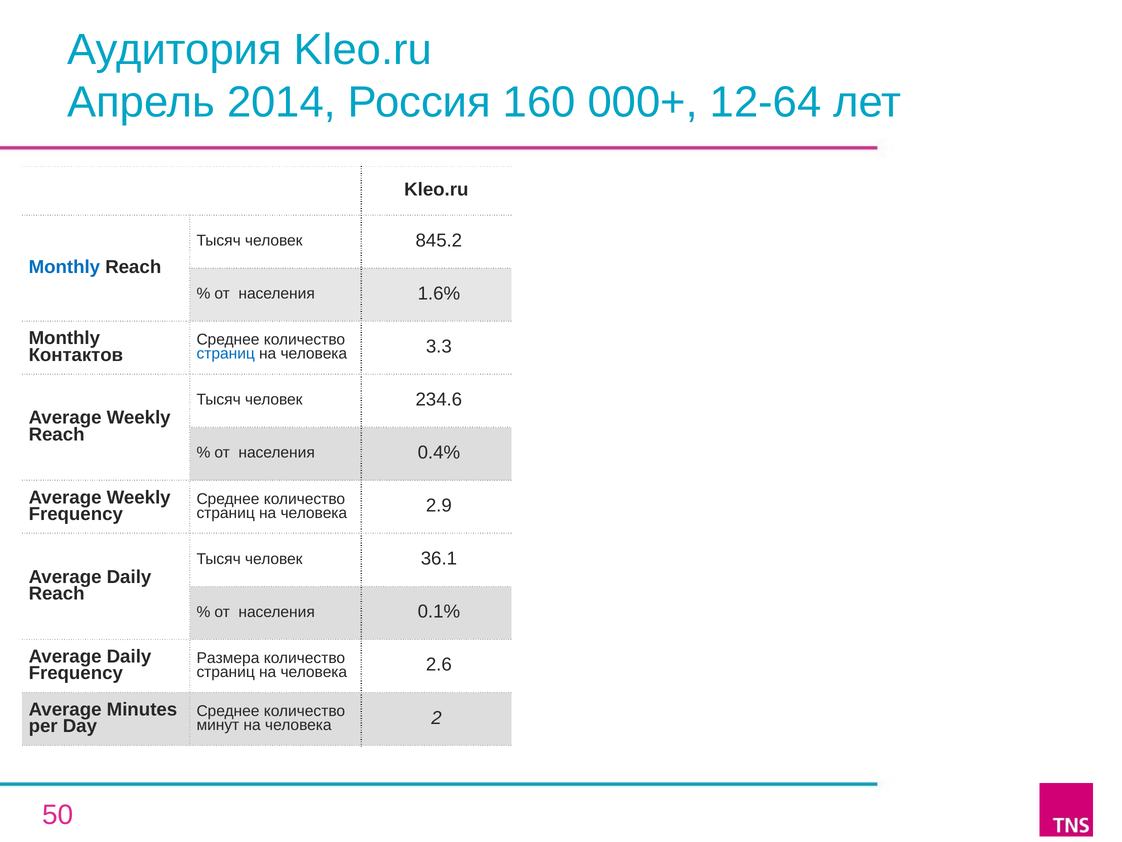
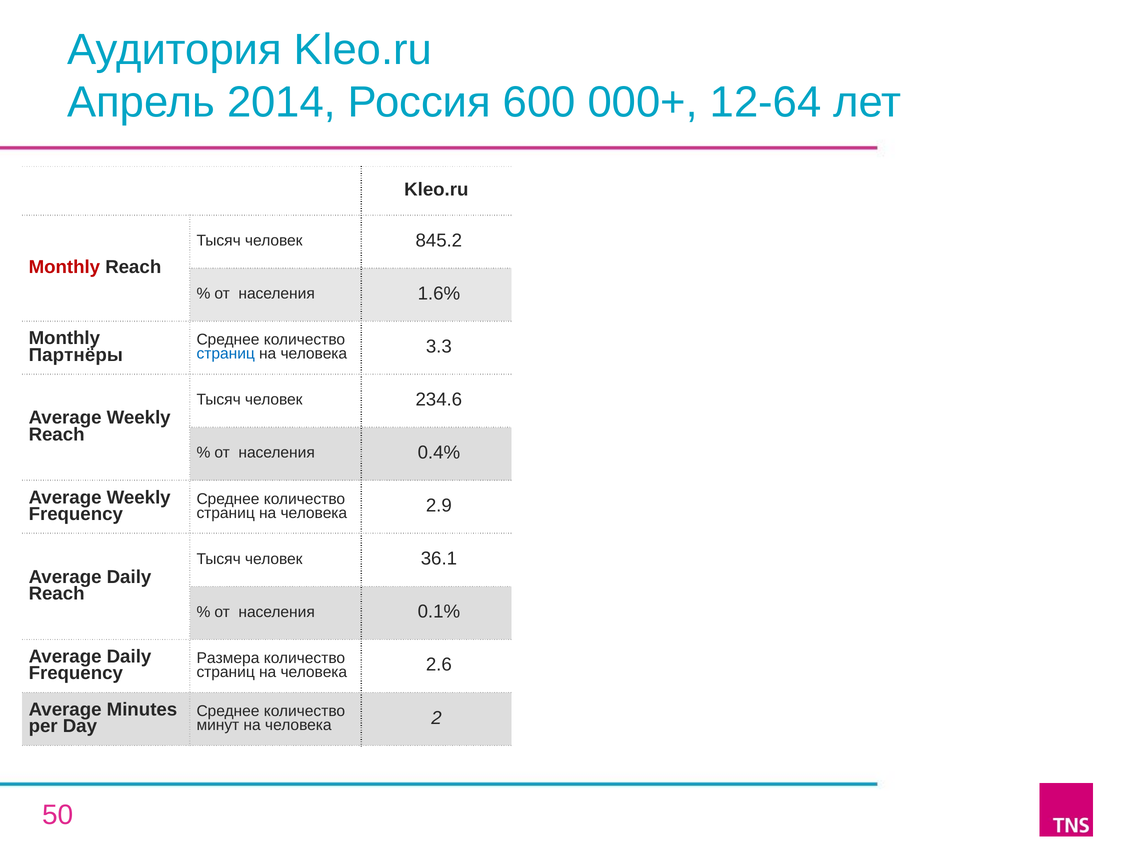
160: 160 -> 600 (539, 102)
Monthly colour: blue -> red (64, 267)
Контактов: Контактов -> Партнёры (76, 355)
